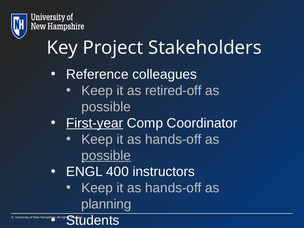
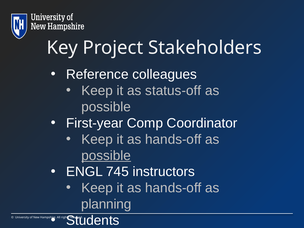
retired-off: retired-off -> status-off (173, 91)
First-year underline: present -> none (95, 123)
400: 400 -> 745 (117, 172)
